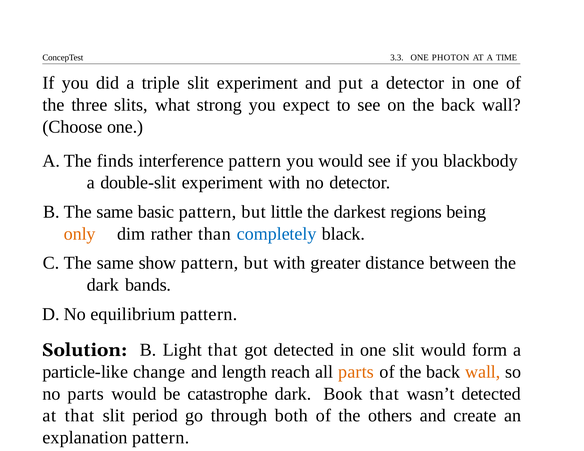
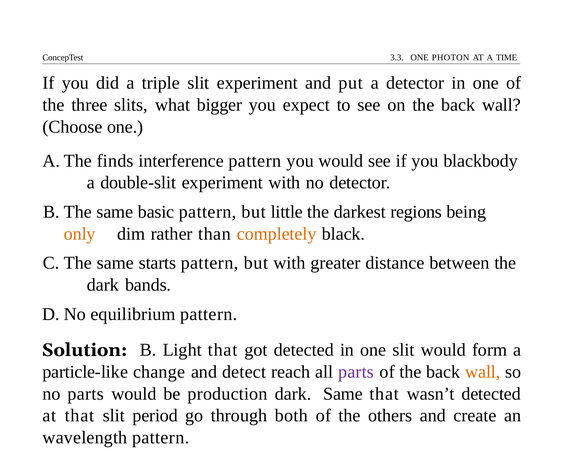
strong: strong -> bigger (220, 105)
completely colour: blue -> orange (277, 234)
show: show -> starts (157, 263)
length: length -> detect (244, 372)
parts colour: orange -> purple (356, 372)
catastrophe: catastrophe -> production (228, 394)
dark Book: Book -> Same (343, 394)
explanation: explanation -> wavelength (85, 438)
